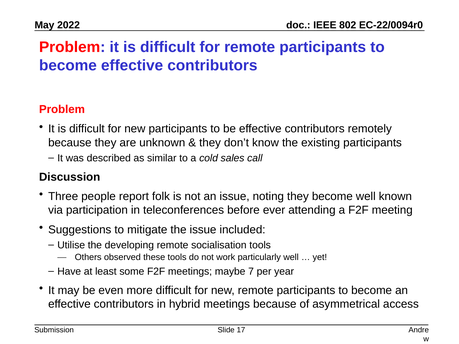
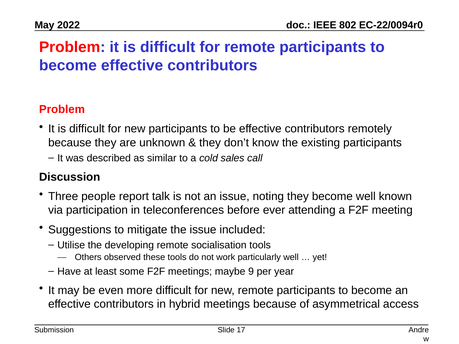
folk: folk -> talk (161, 197)
7: 7 -> 9 (251, 272)
